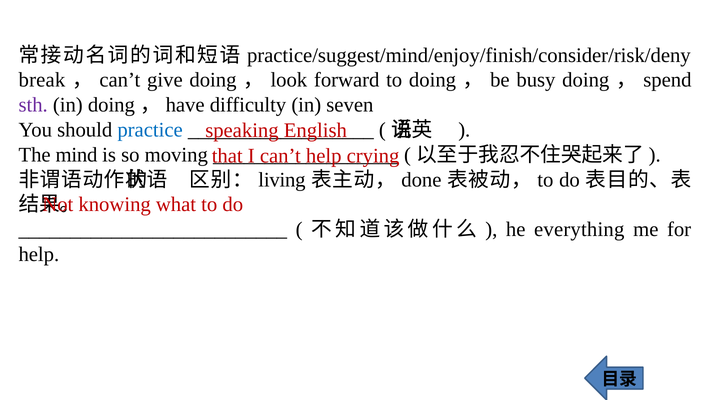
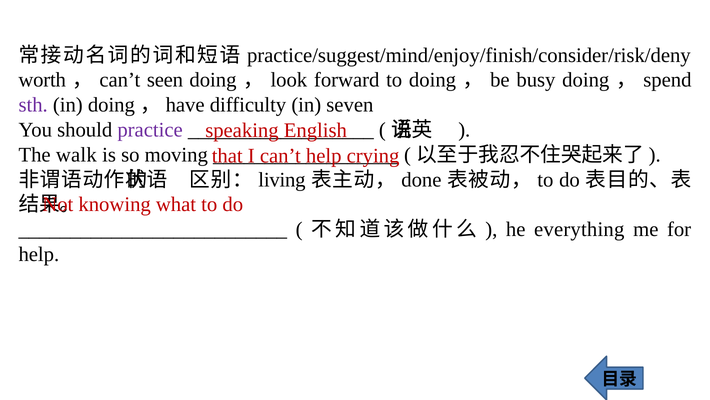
break: break -> worth (42, 80)
give: give -> seen (165, 80)
practice colour: blue -> purple (150, 130)
mind: mind -> walk (76, 155)
